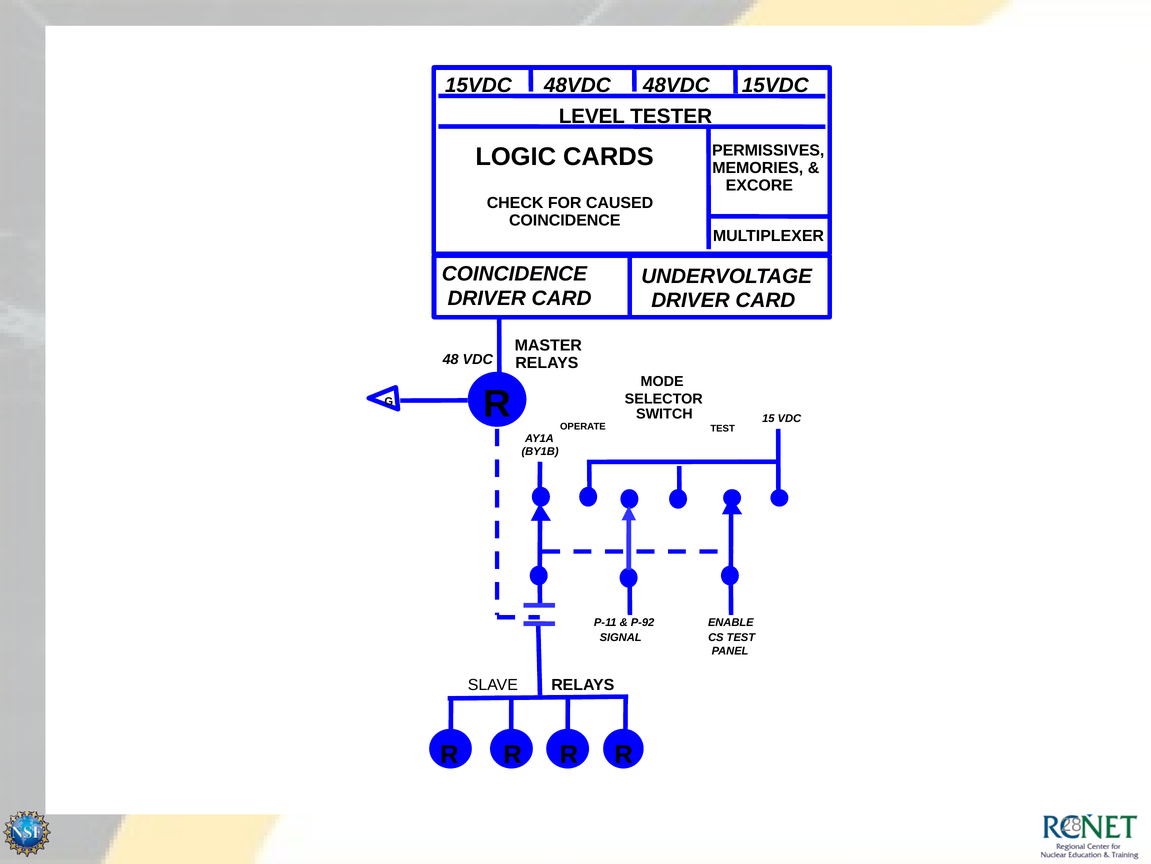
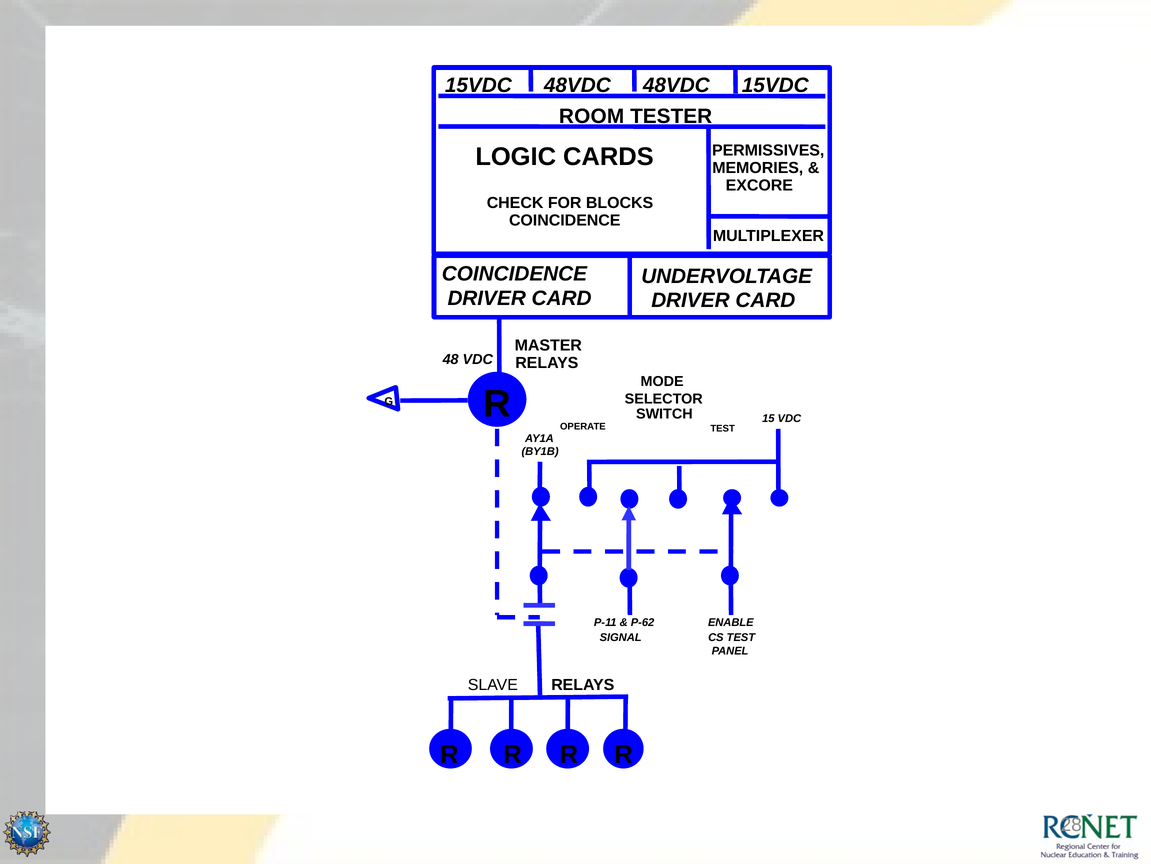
LEVEL: LEVEL -> ROOM (592, 116)
CAUSED: CAUSED -> BLOCKS (620, 203)
P-92: P-92 -> P-62 (643, 622)
